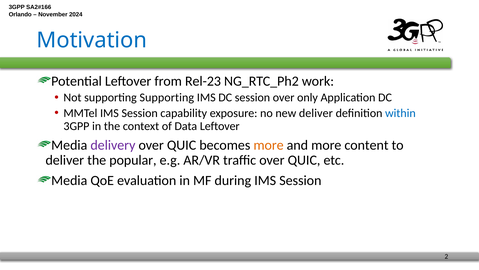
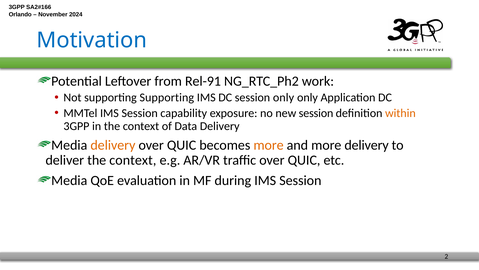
Rel-23: Rel-23 -> Rel-91 (203, 81)
session over: over -> only (284, 97)
new deliver: deliver -> session (316, 113)
within colour: blue -> orange (400, 113)
Data Leftover: Leftover -> Delivery (220, 126)
delivery colour: purple -> orange (113, 145)
more content: content -> delivery (367, 145)
deliver the popular: popular -> context (133, 160)
